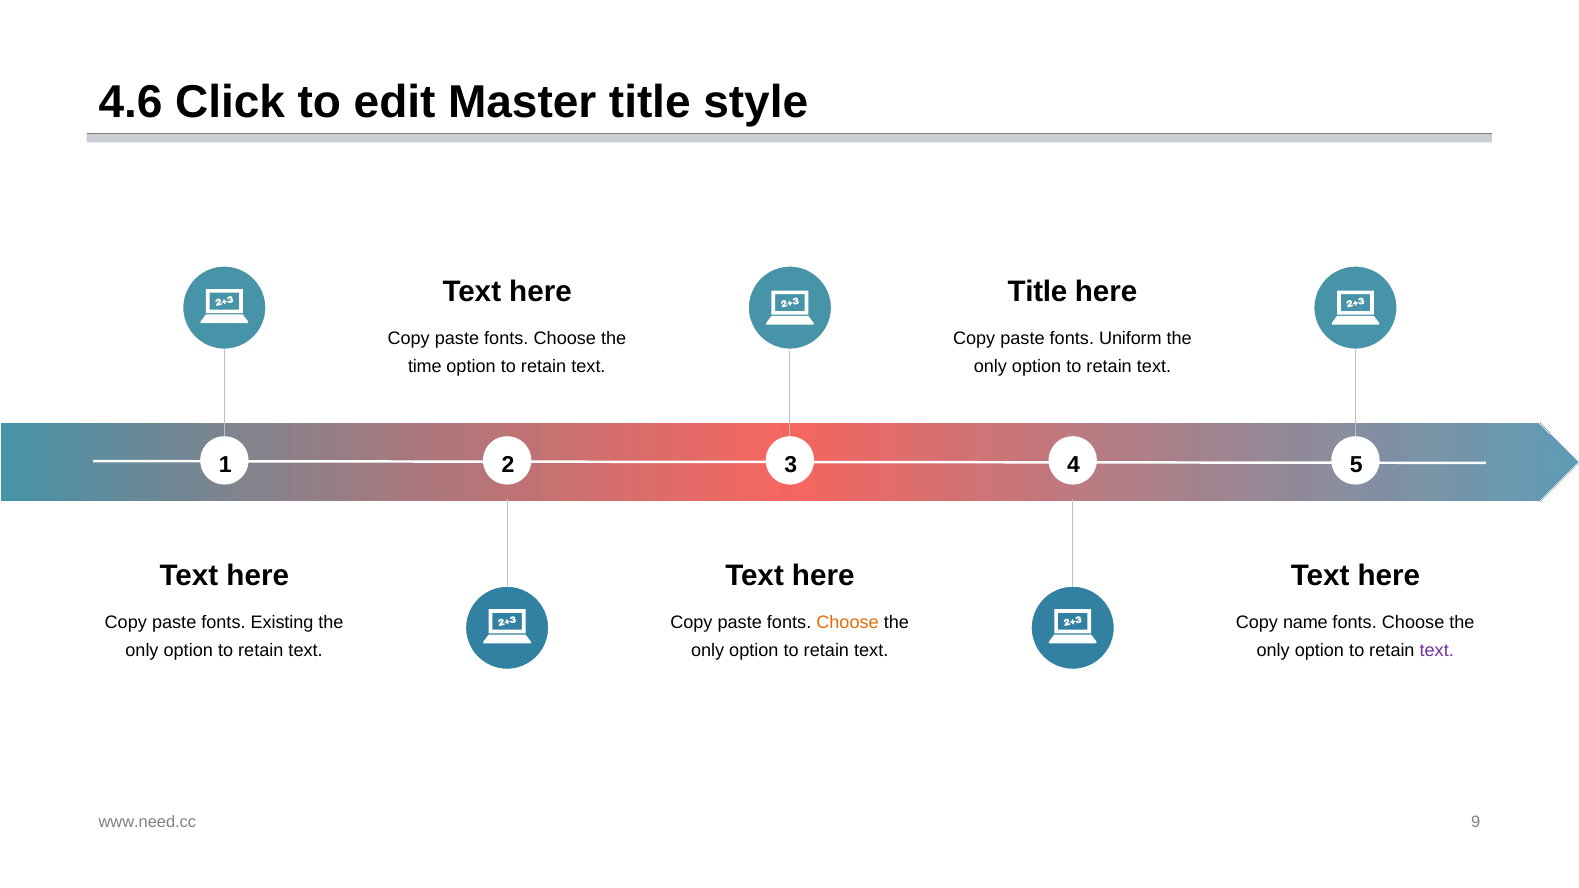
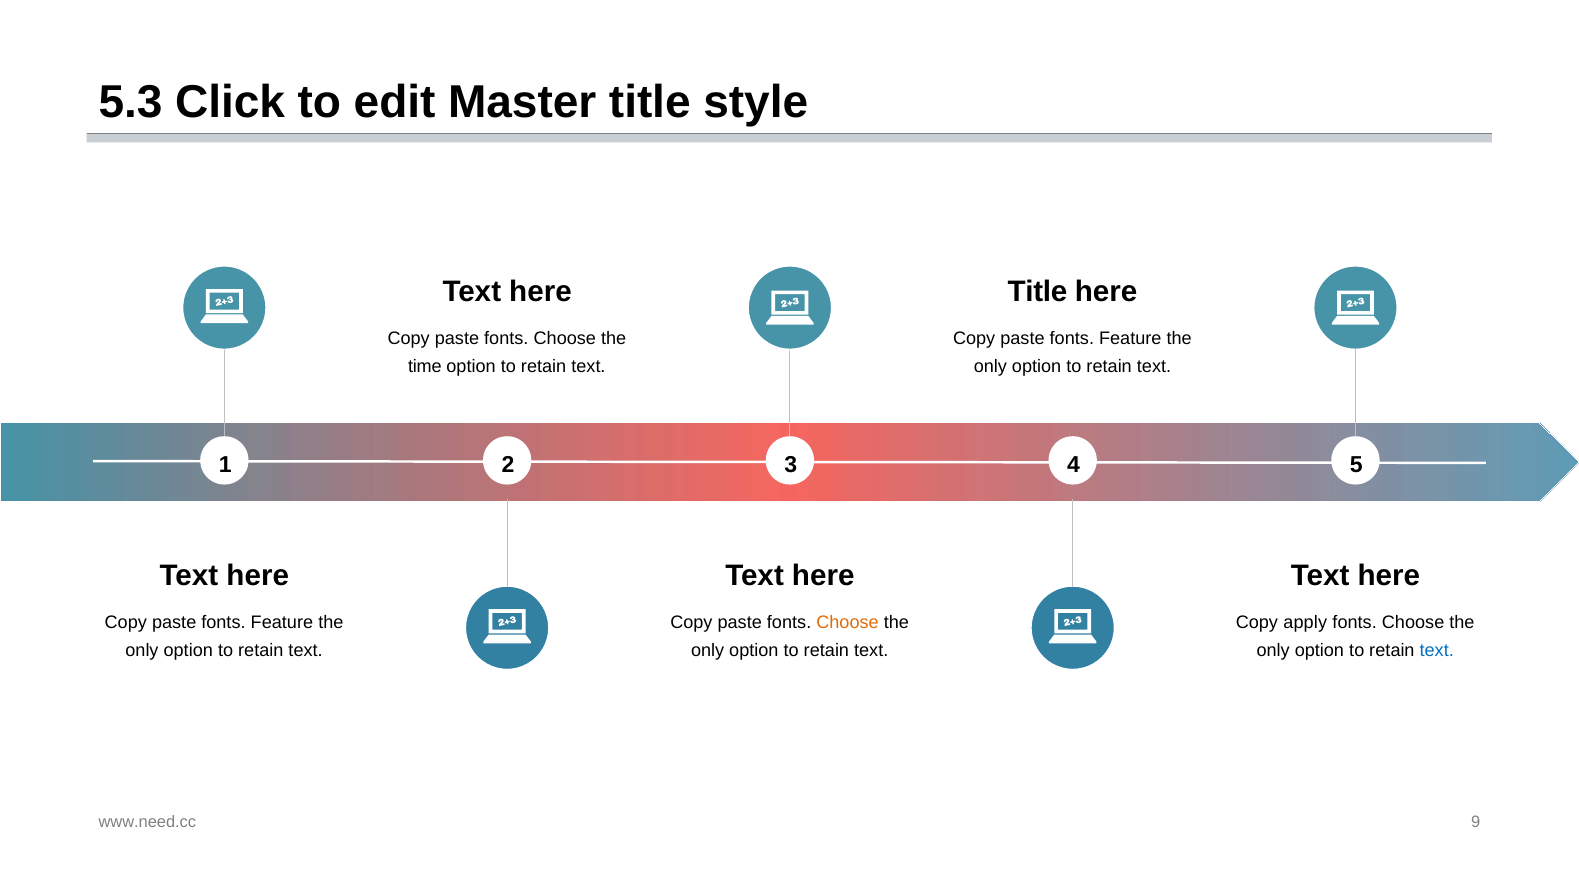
4.6: 4.6 -> 5.3 (131, 102)
Uniform: Uniform -> Feature (1130, 338)
Existing: Existing -> Feature (282, 622)
name: name -> apply (1305, 622)
text colour: purple -> blue (1437, 651)
